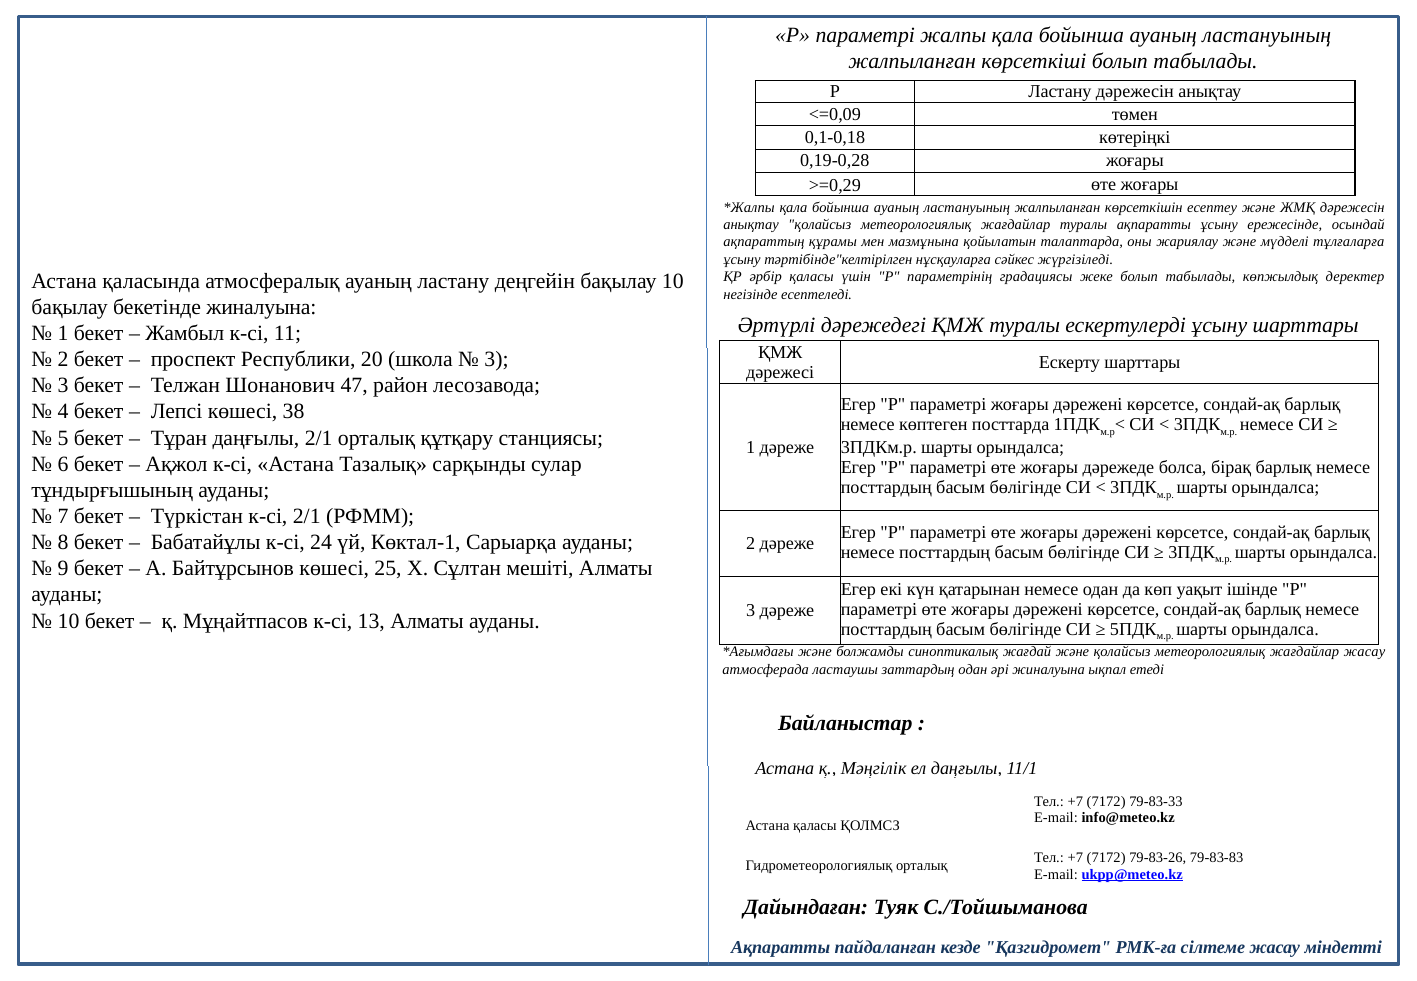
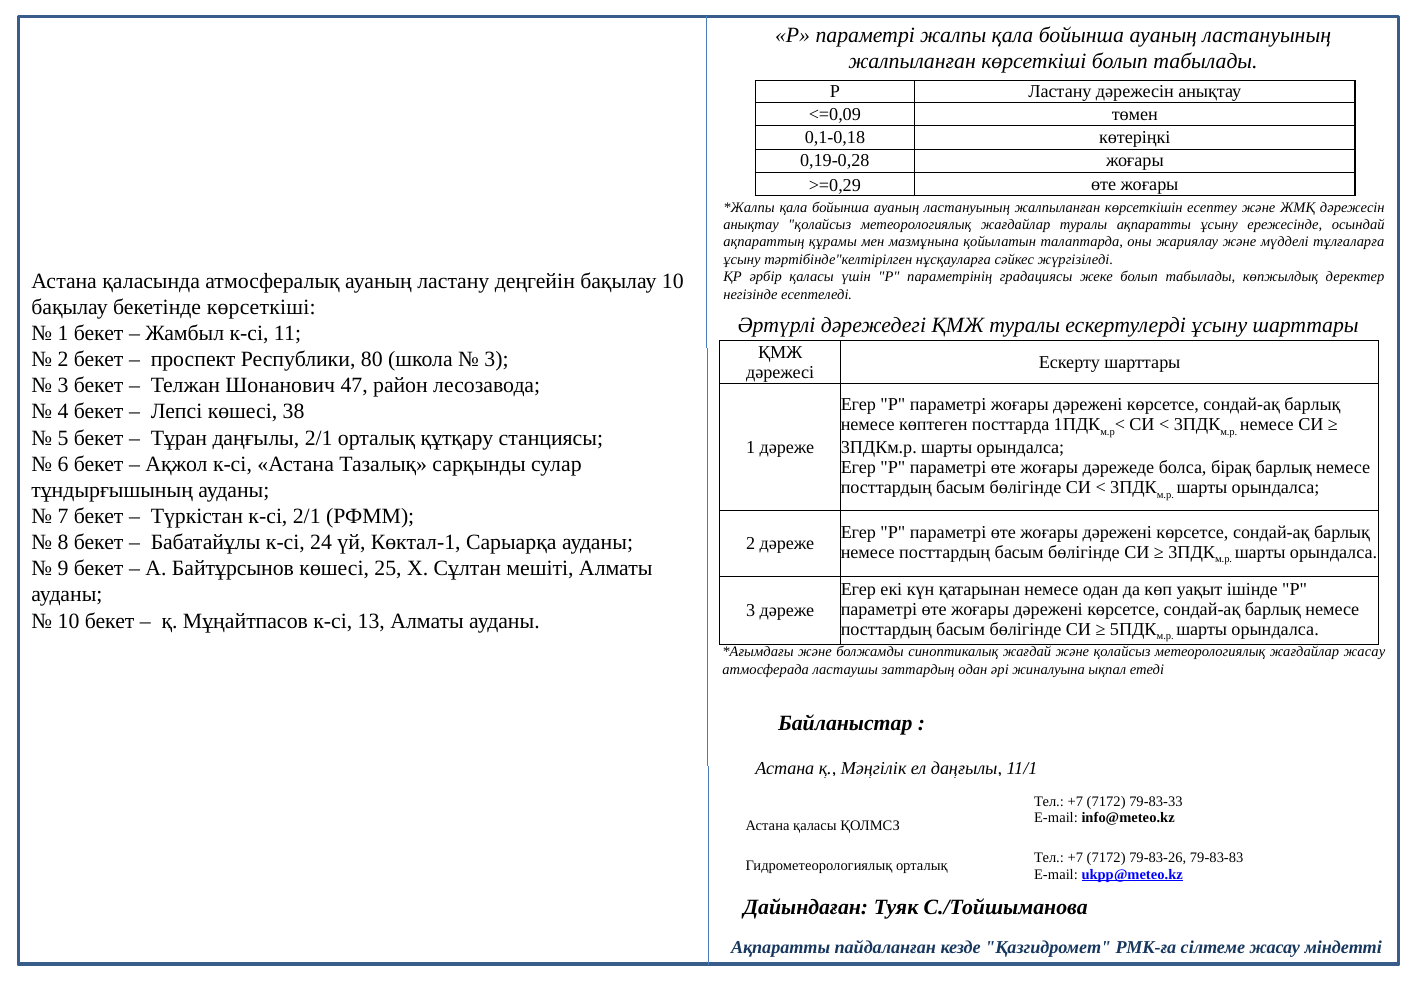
бекетінде жиналуына: жиналуына -> көрсеткіші (261, 307)
20: 20 -> 80 (372, 359)
